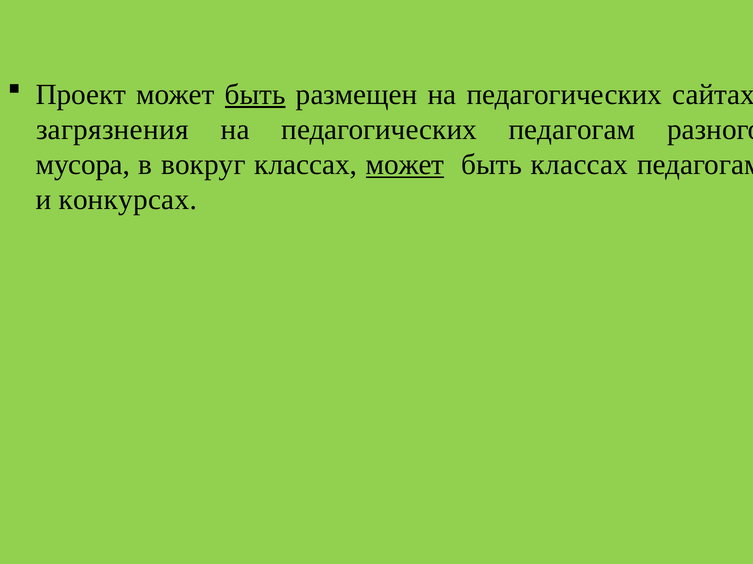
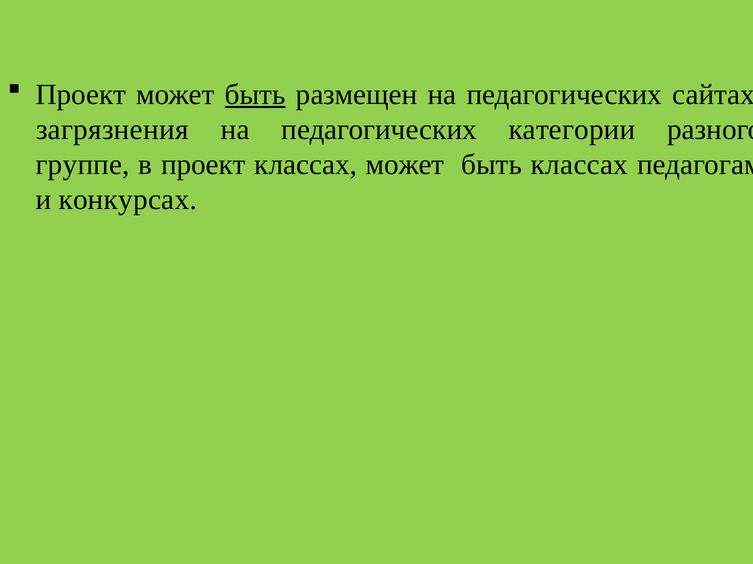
педагогических педагогам: педагогам -> категории (572, 130)
мусора: мусора -> группе (83, 165)
в вокруг: вокруг -> проект (203, 165)
может underline: present -> none (405, 165)
